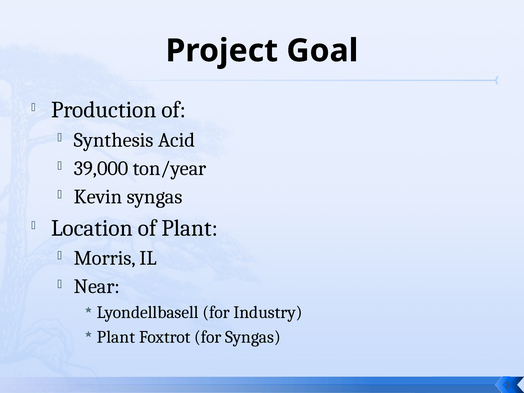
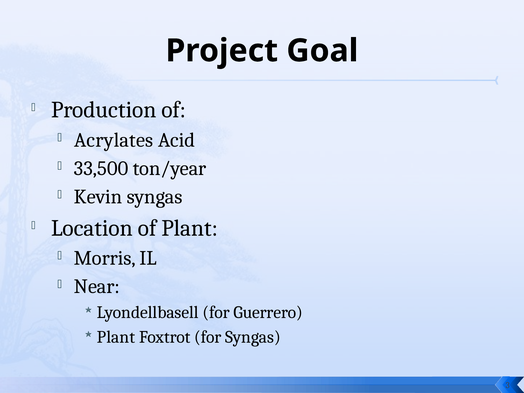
Synthesis: Synthesis -> Acrylates (114, 140)
39,000: 39,000 -> 33,500 (101, 168)
Industry: Industry -> Guerrero (268, 313)
